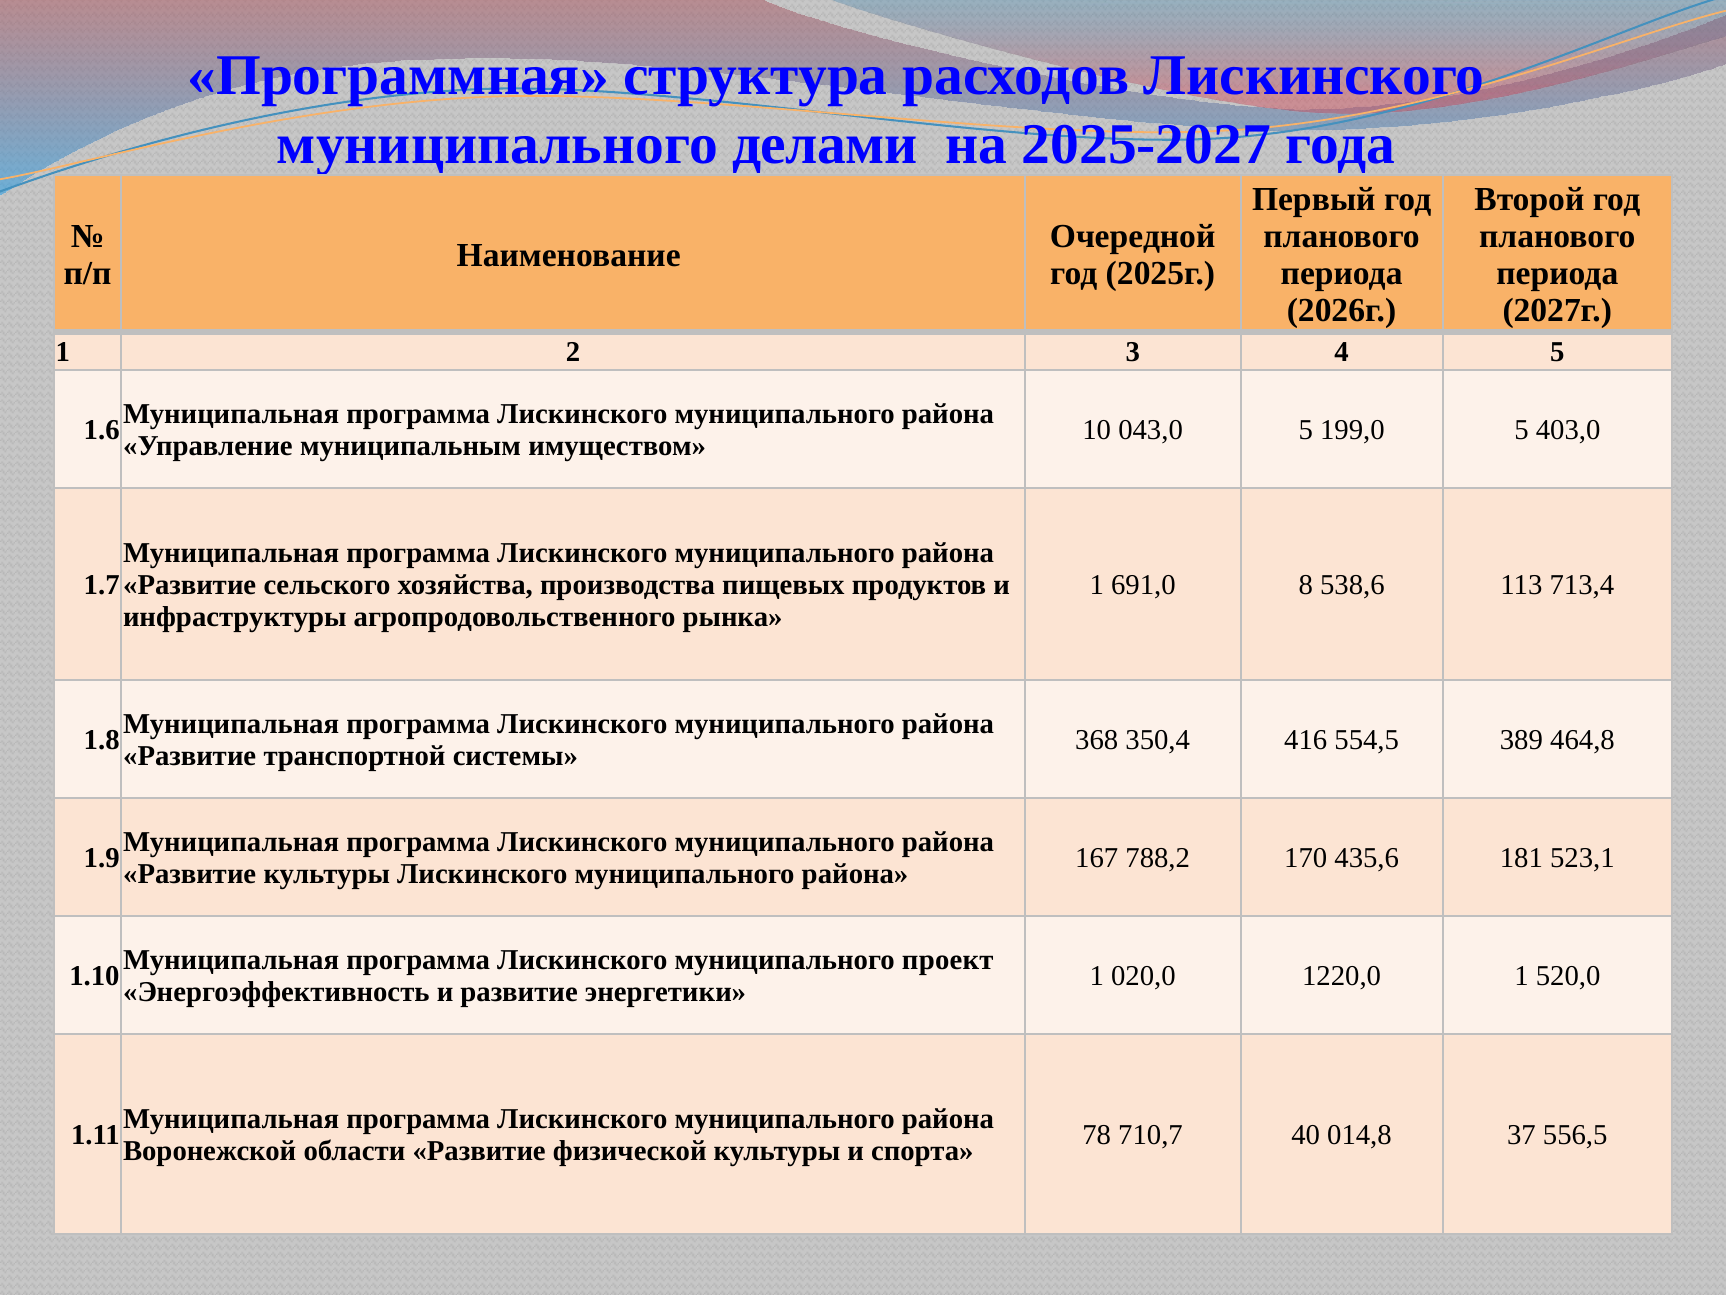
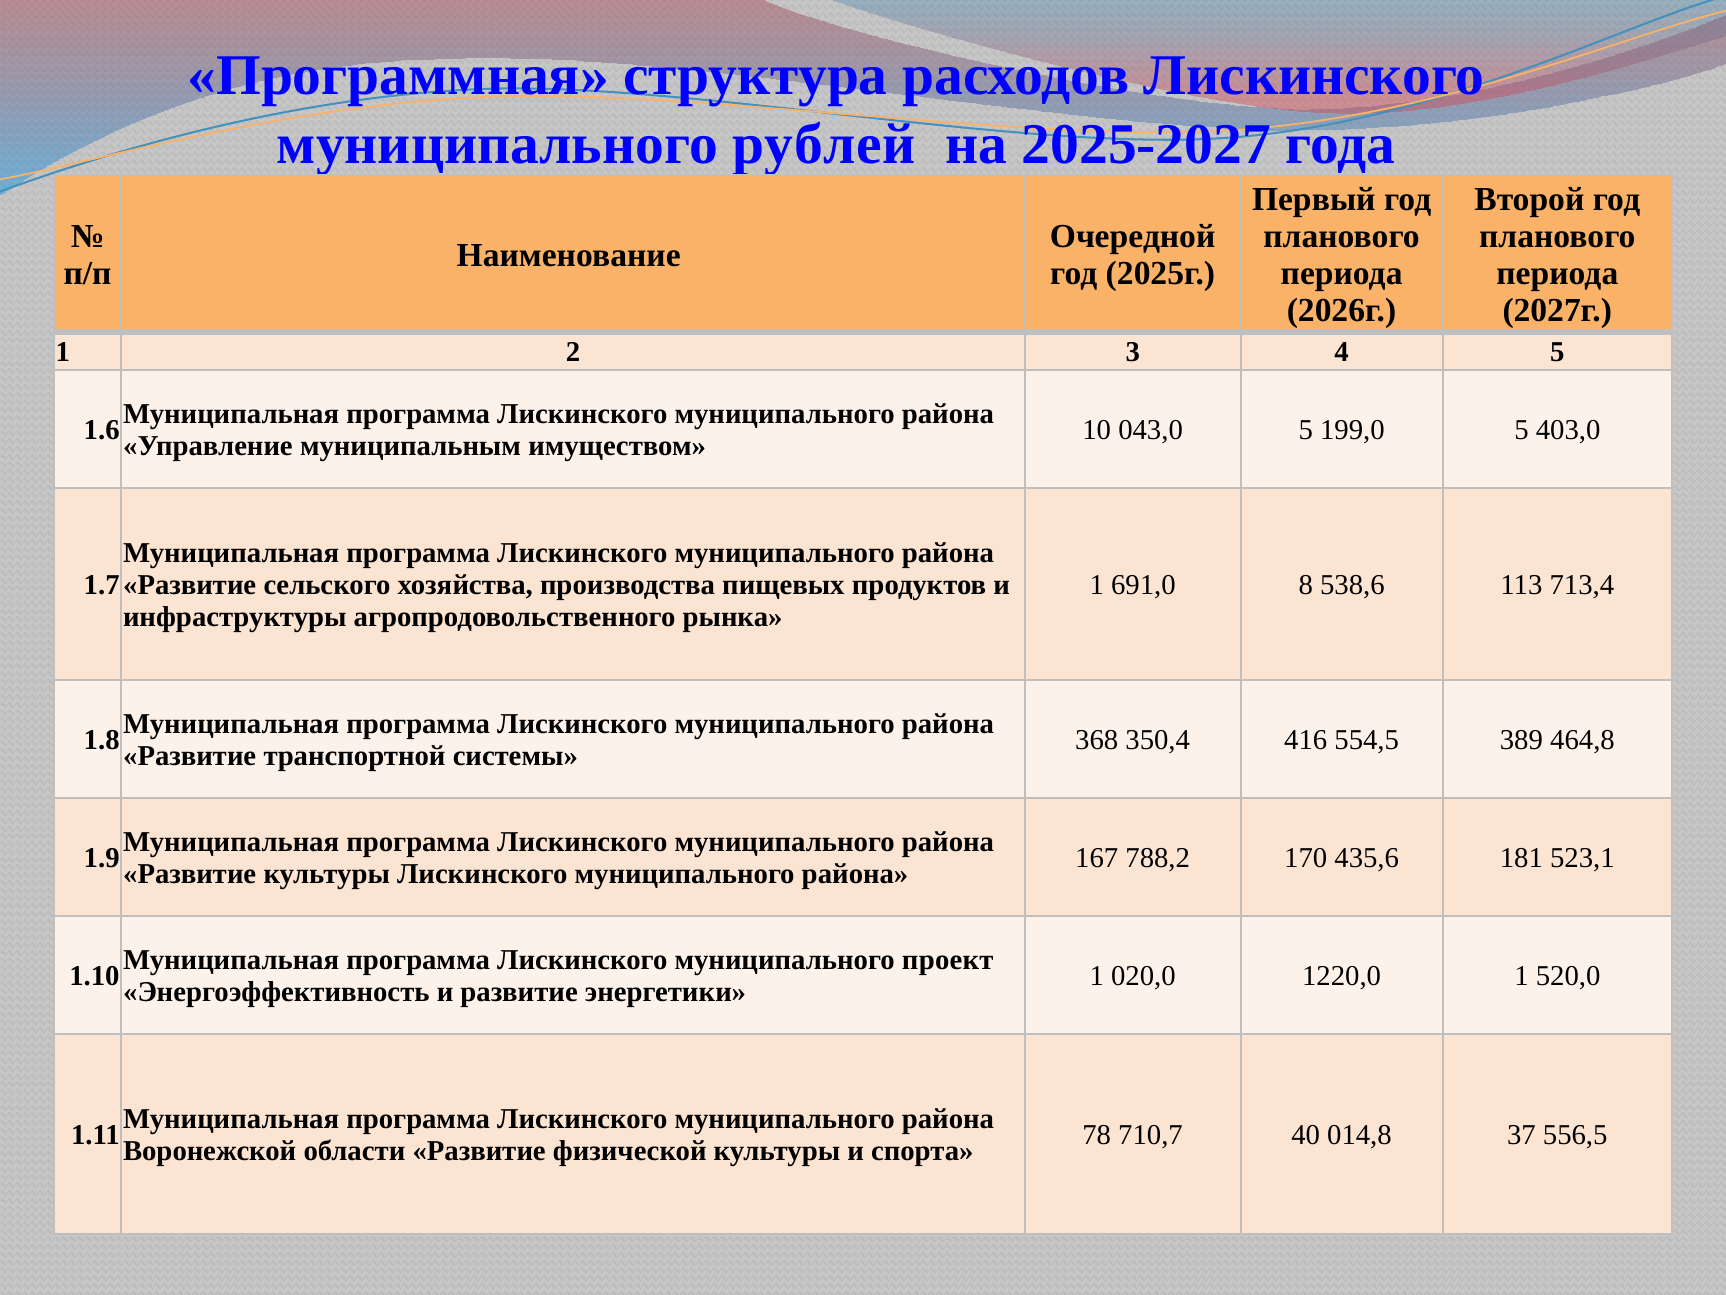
делами: делами -> рублей (824, 145)
